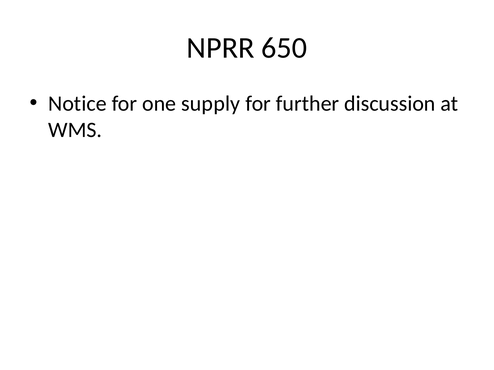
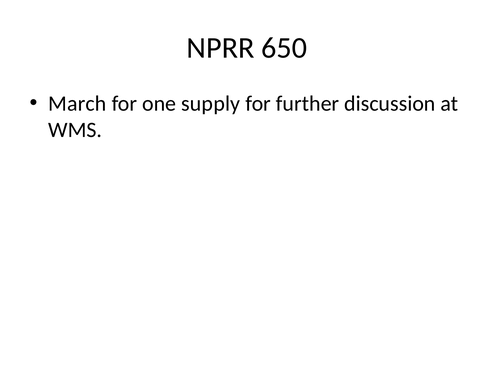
Notice: Notice -> March (77, 104)
